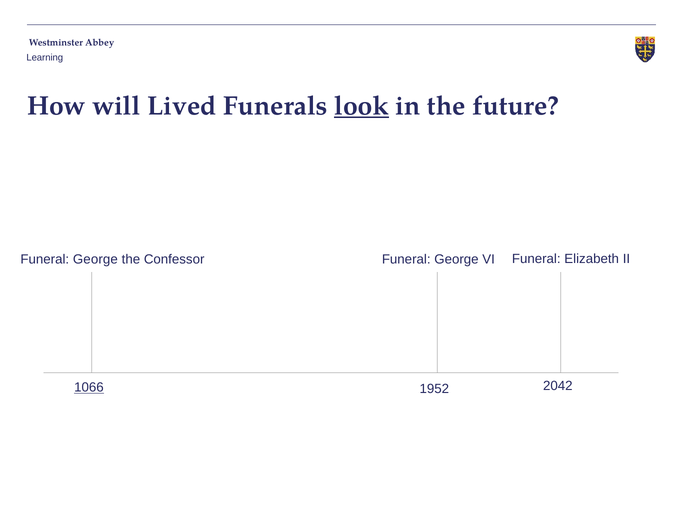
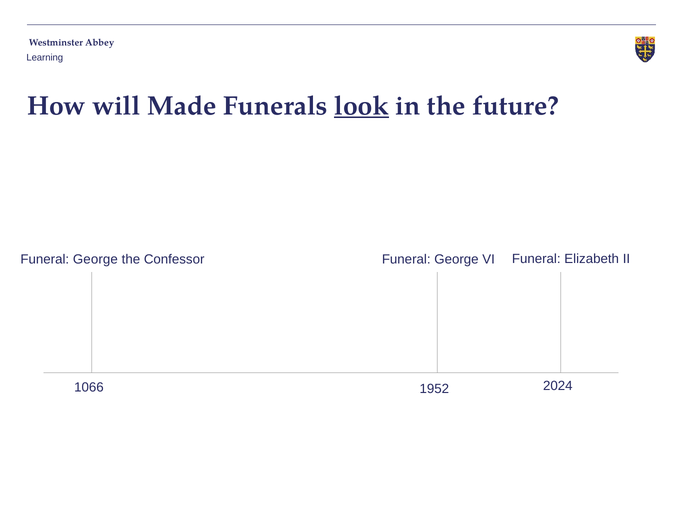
Lived: Lived -> Made (182, 106)
1066 underline: present -> none (89, 388)
2042: 2042 -> 2024 (558, 386)
